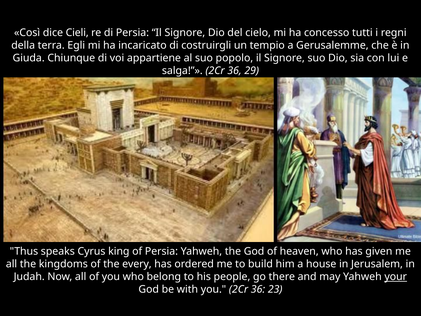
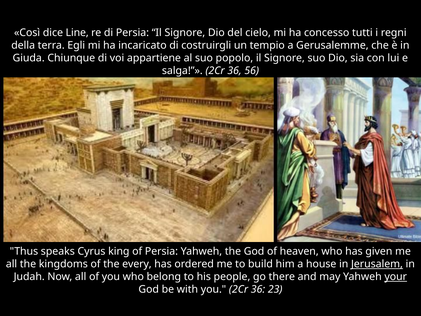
Cieli: Cieli -> Line (77, 33)
29: 29 -> 56 (252, 71)
Jerusalem underline: none -> present (377, 264)
